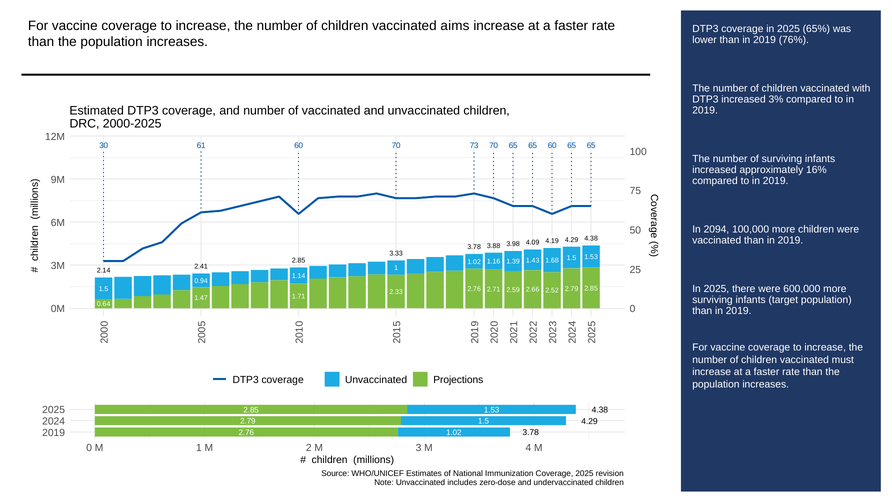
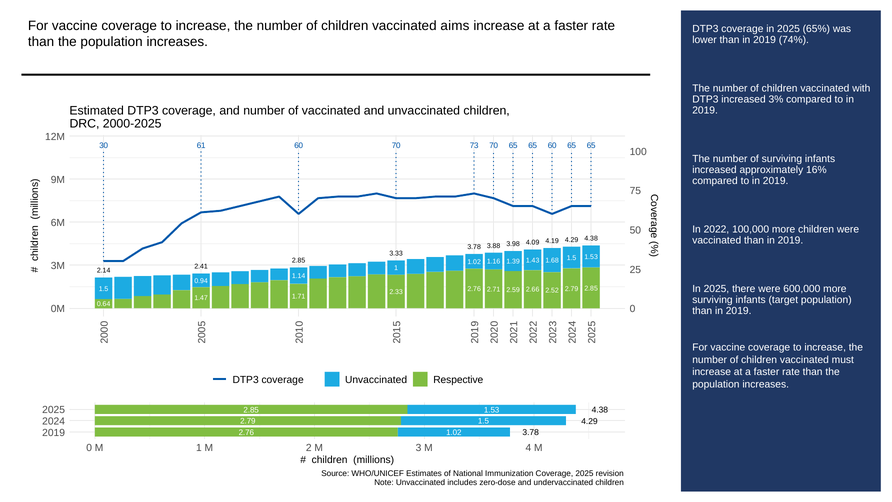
76%: 76% -> 74% (794, 40)
2094: 2094 -> 2022 (716, 229)
Projections: Projections -> Respective (458, 380)
